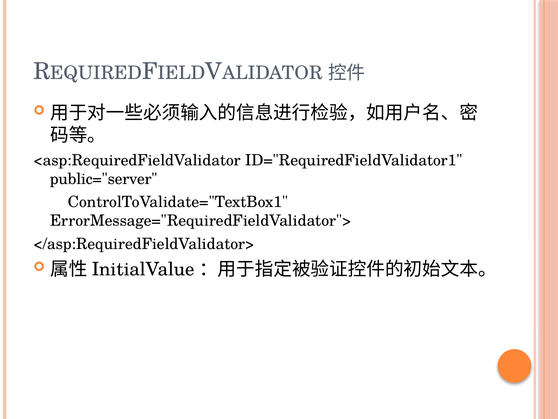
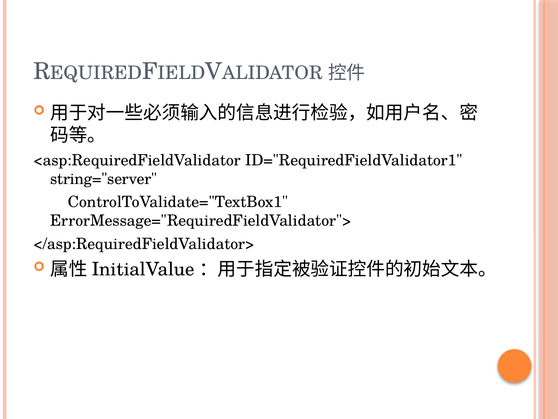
public="server: public="server -> string="server (104, 179)
